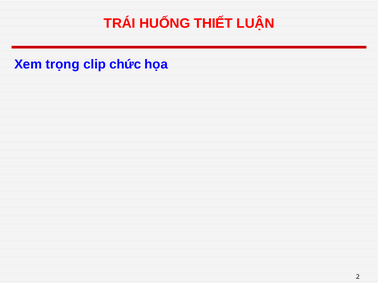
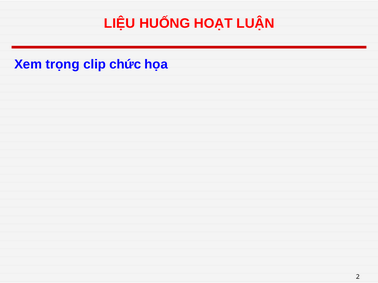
TRÁI: TRÁI -> LIỆU (120, 23)
THIẾT: THIẾT -> HOẠT (213, 23)
